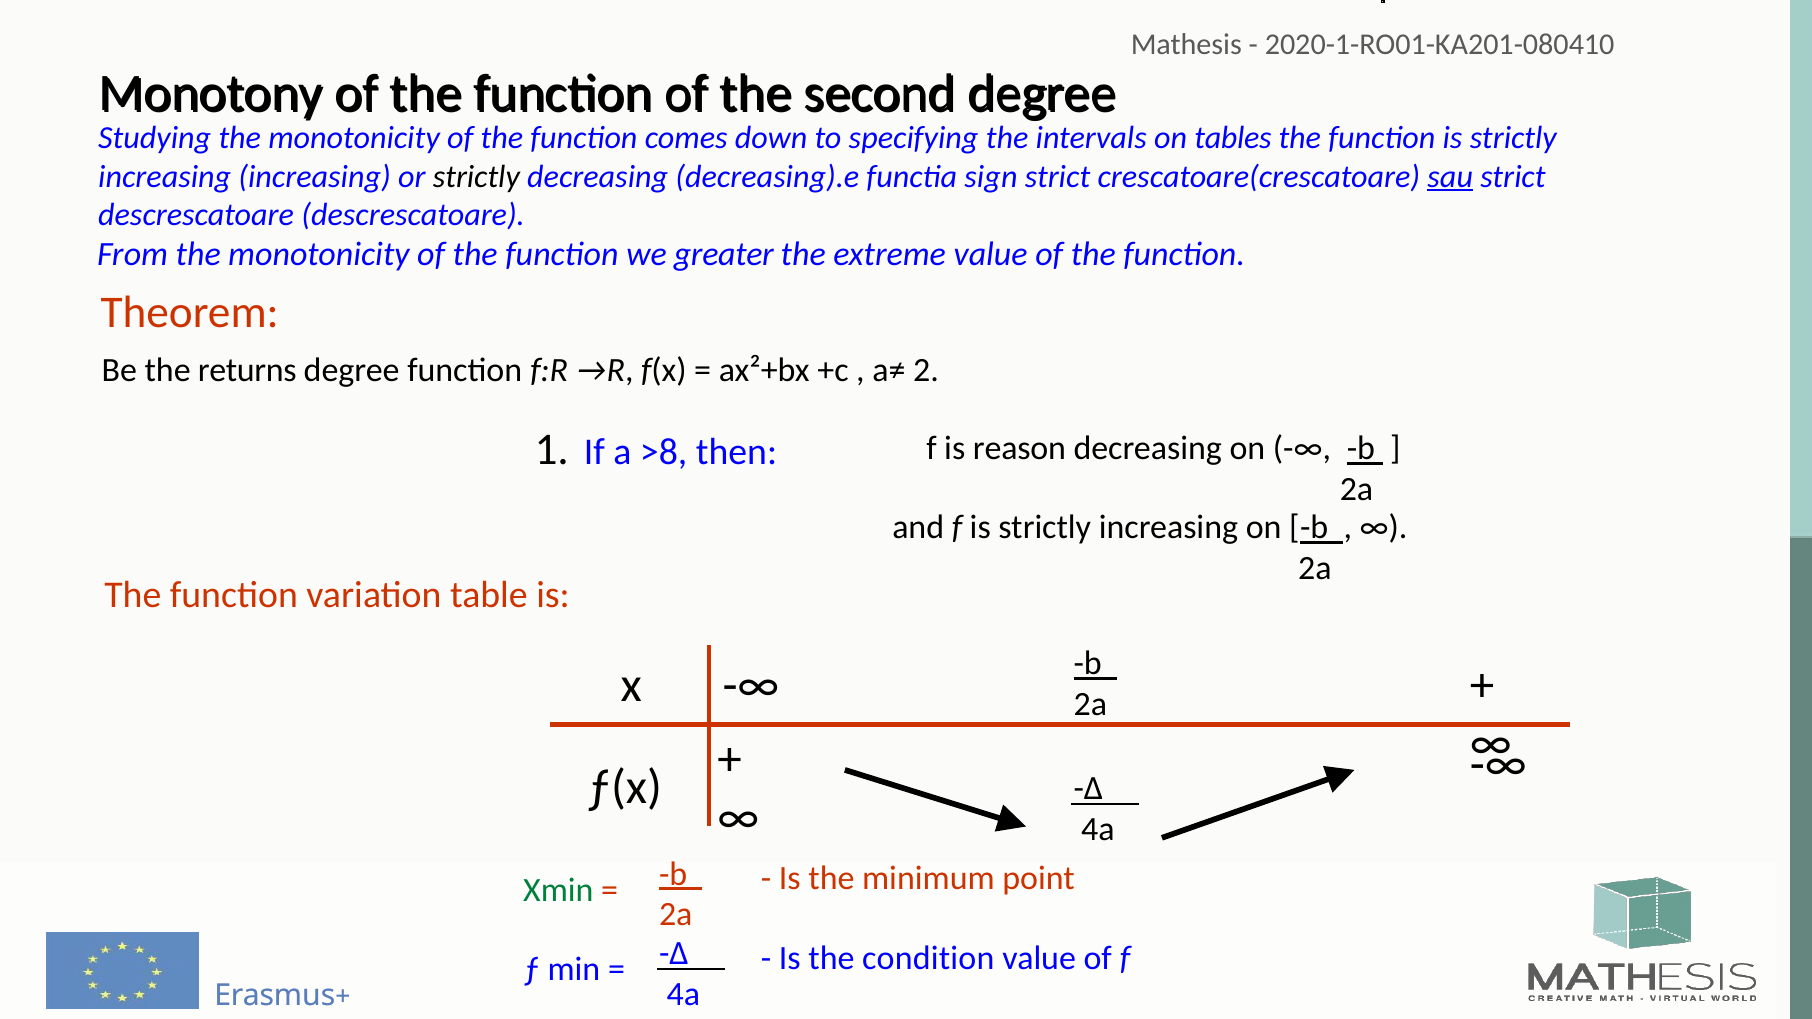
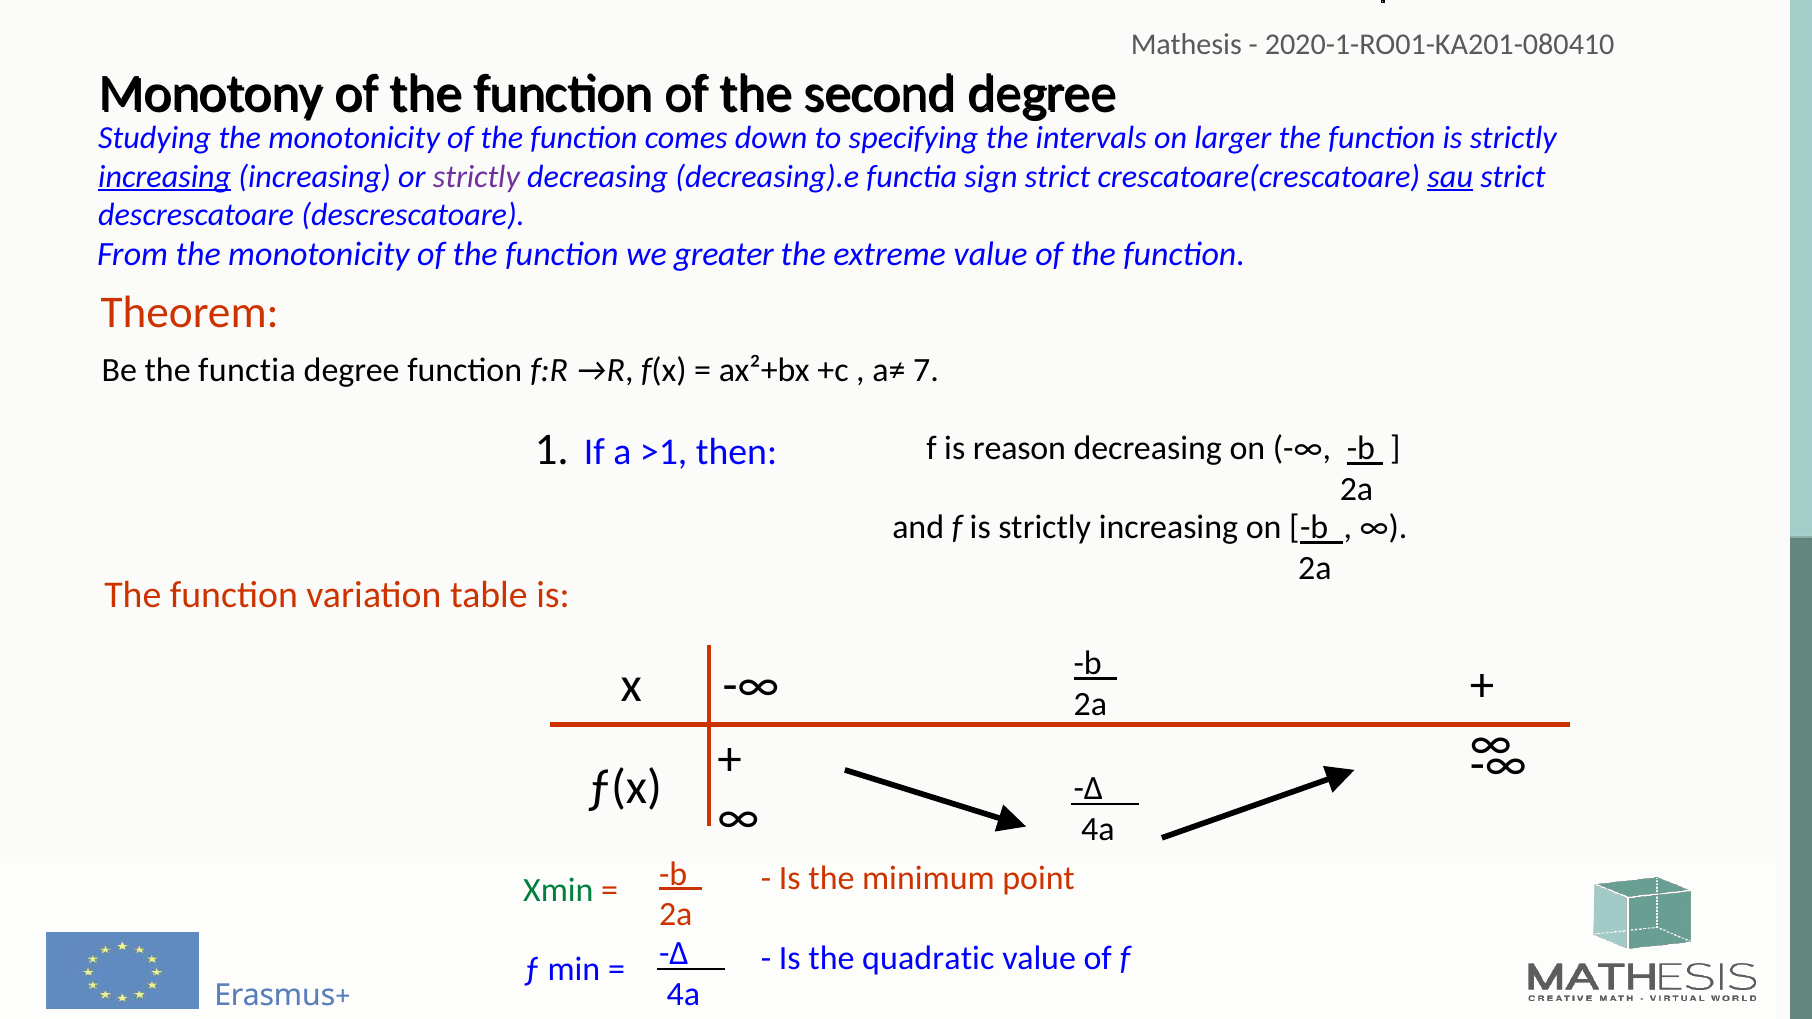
tables: tables -> larger (1233, 138)
increasing underline: none -> present (165, 177)
strictly colour: black -> purple (476, 177)
the returns: returns -> functia (247, 370)
2: 2 -> 7 (926, 370)
>8: >8 -> >1 (664, 452)
condition: condition -> quadratic (928, 958)
